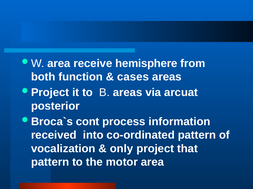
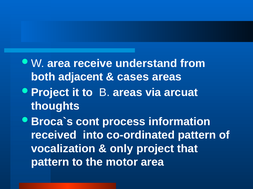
hemisphere: hemisphere -> understand (146, 64)
function: function -> adjacent (81, 77)
posterior: posterior -> thoughts (55, 106)
